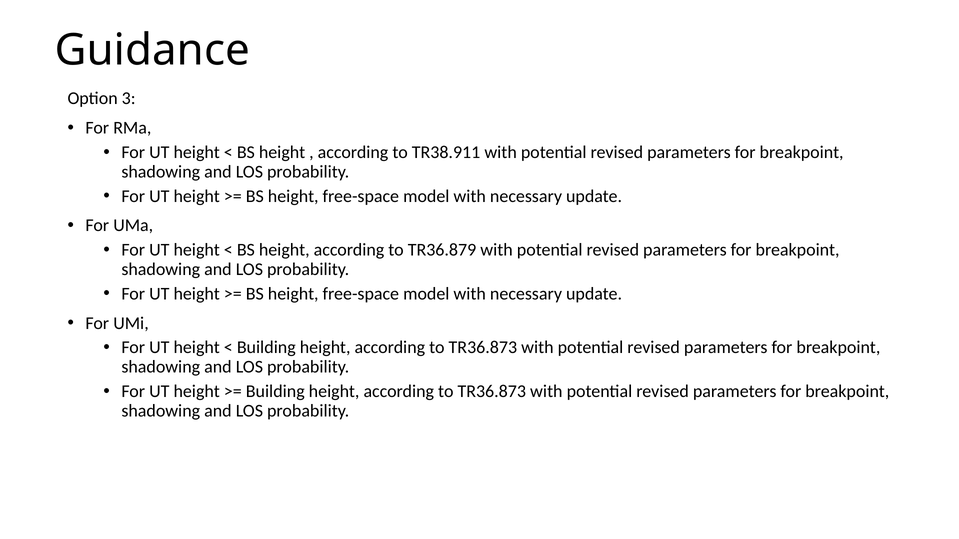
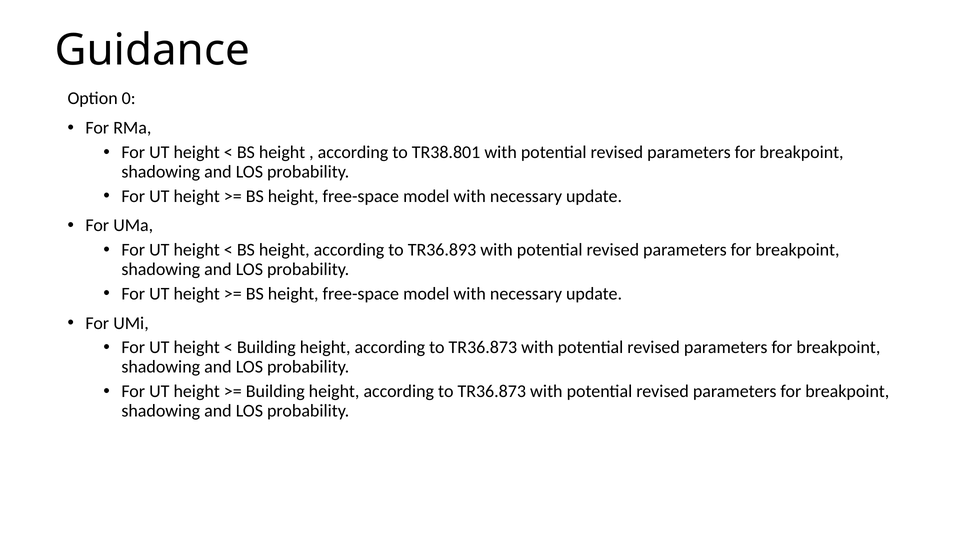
3: 3 -> 0 (129, 99)
TR38.911: TR38.911 -> TR38.801 (446, 152)
TR36.879: TR36.879 -> TR36.893 (442, 250)
